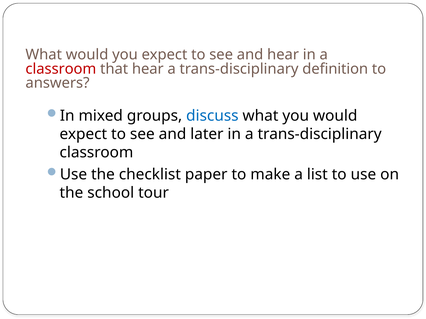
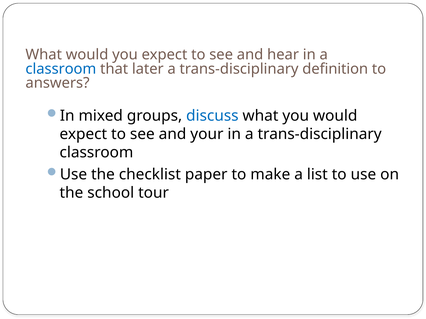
classroom colour: red -> blue (61, 69)
that hear: hear -> later (148, 69)
later: later -> your (207, 134)
